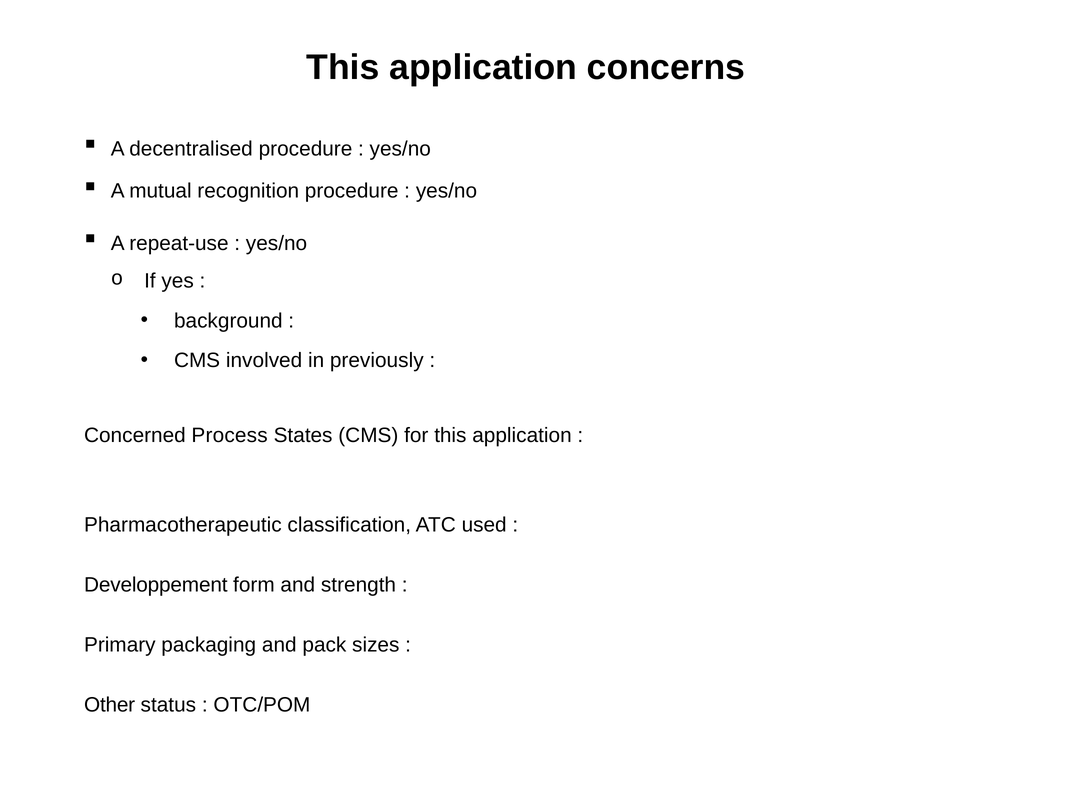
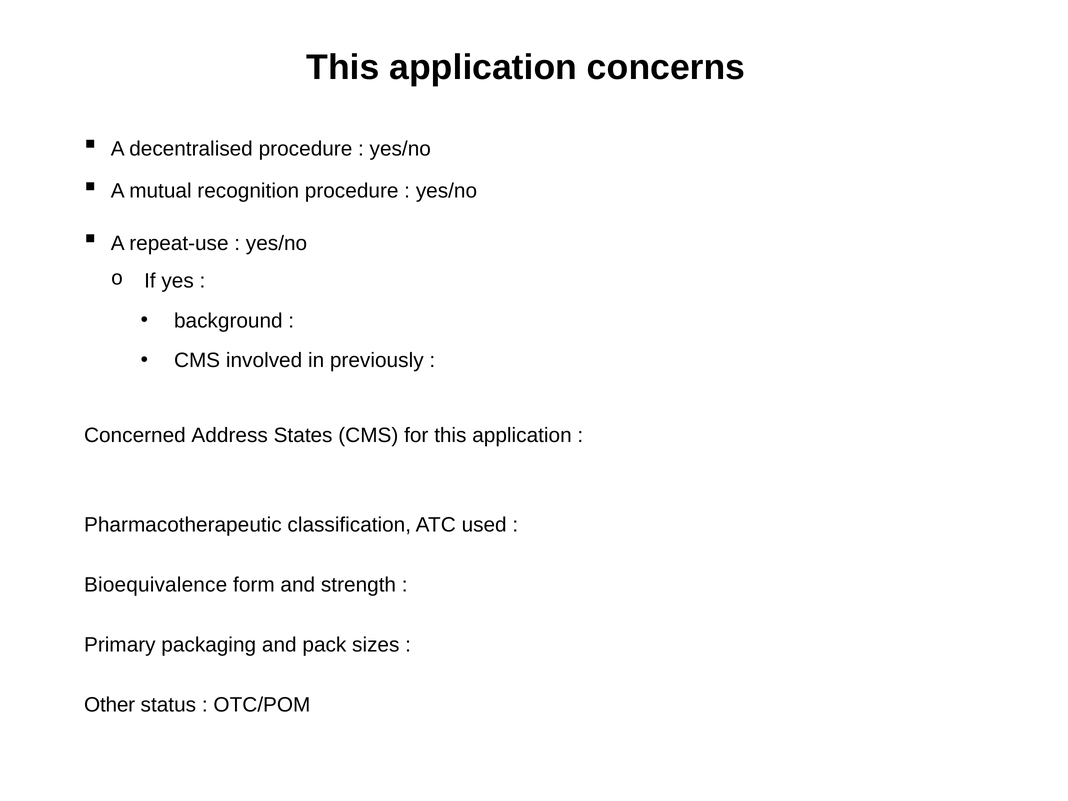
Process: Process -> Address (230, 435)
Developpement: Developpement -> Bioequivalence (156, 585)
